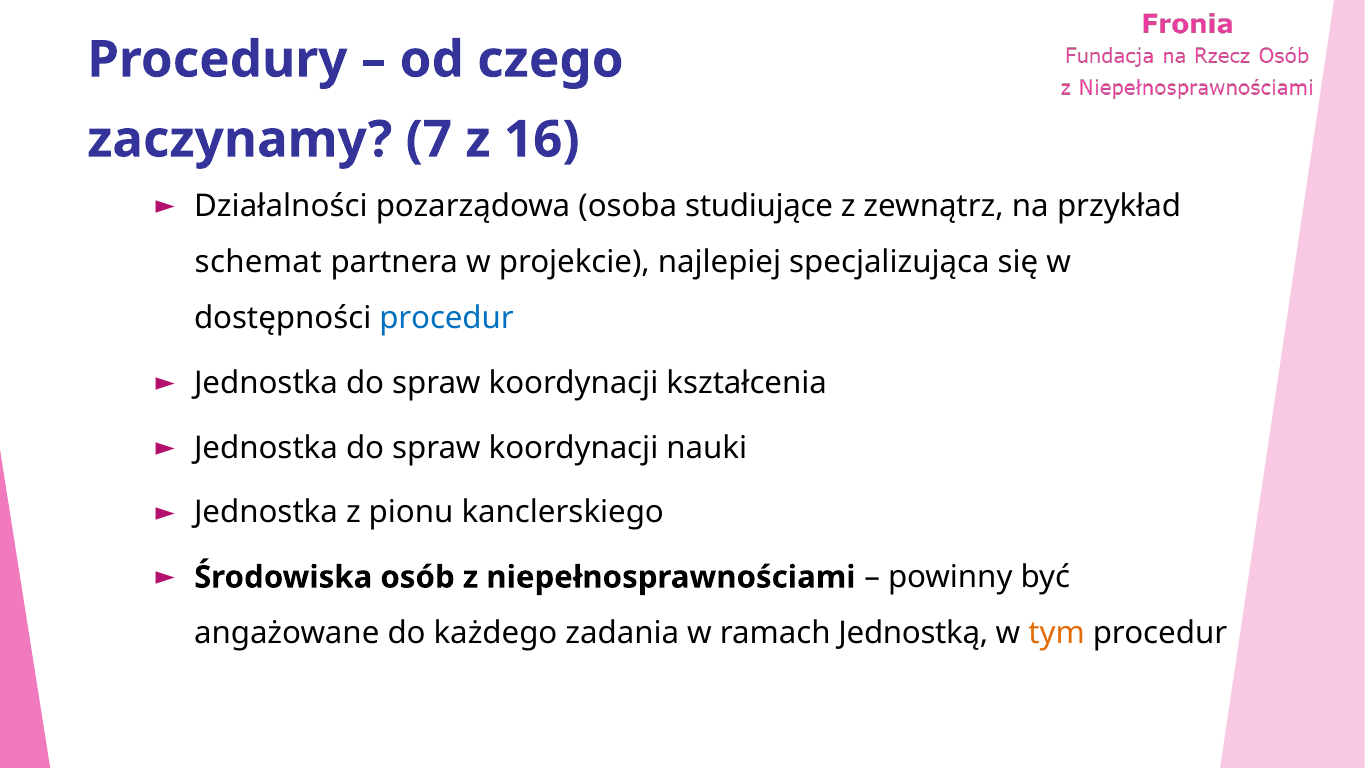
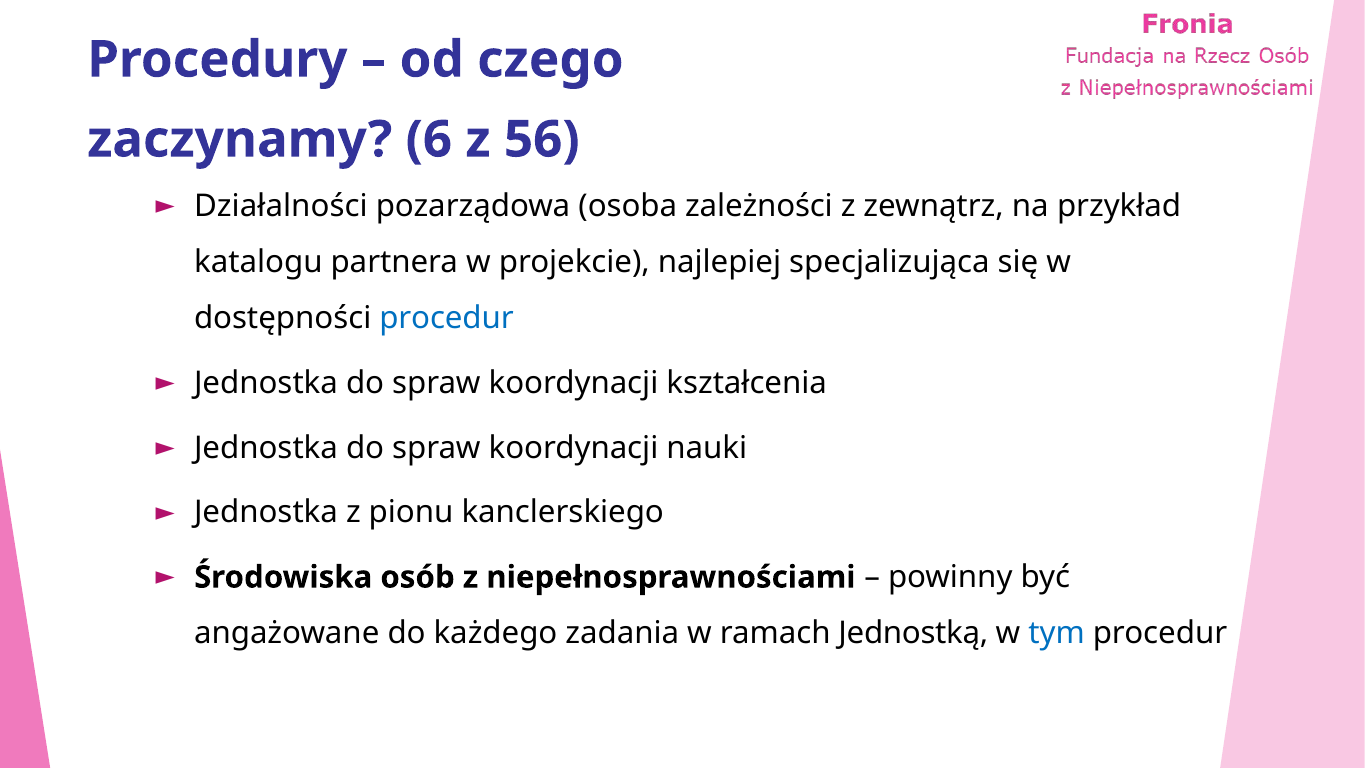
7: 7 -> 6 (429, 140)
16: 16 -> 56 (542, 140)
studiujące: studiujące -> zależności (759, 206)
schemat: schemat -> katalogu (258, 262)
tym colour: orange -> blue (1057, 633)
